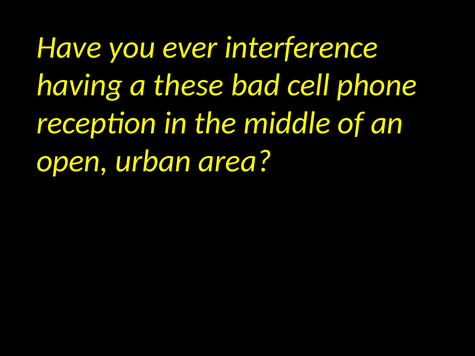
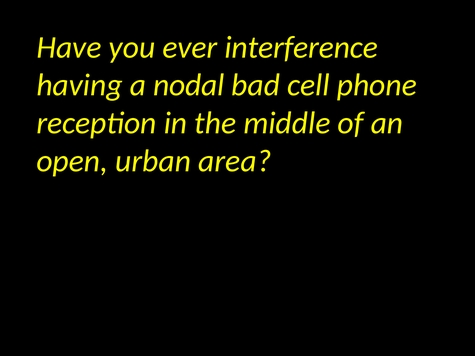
these: these -> nodal (189, 85)
